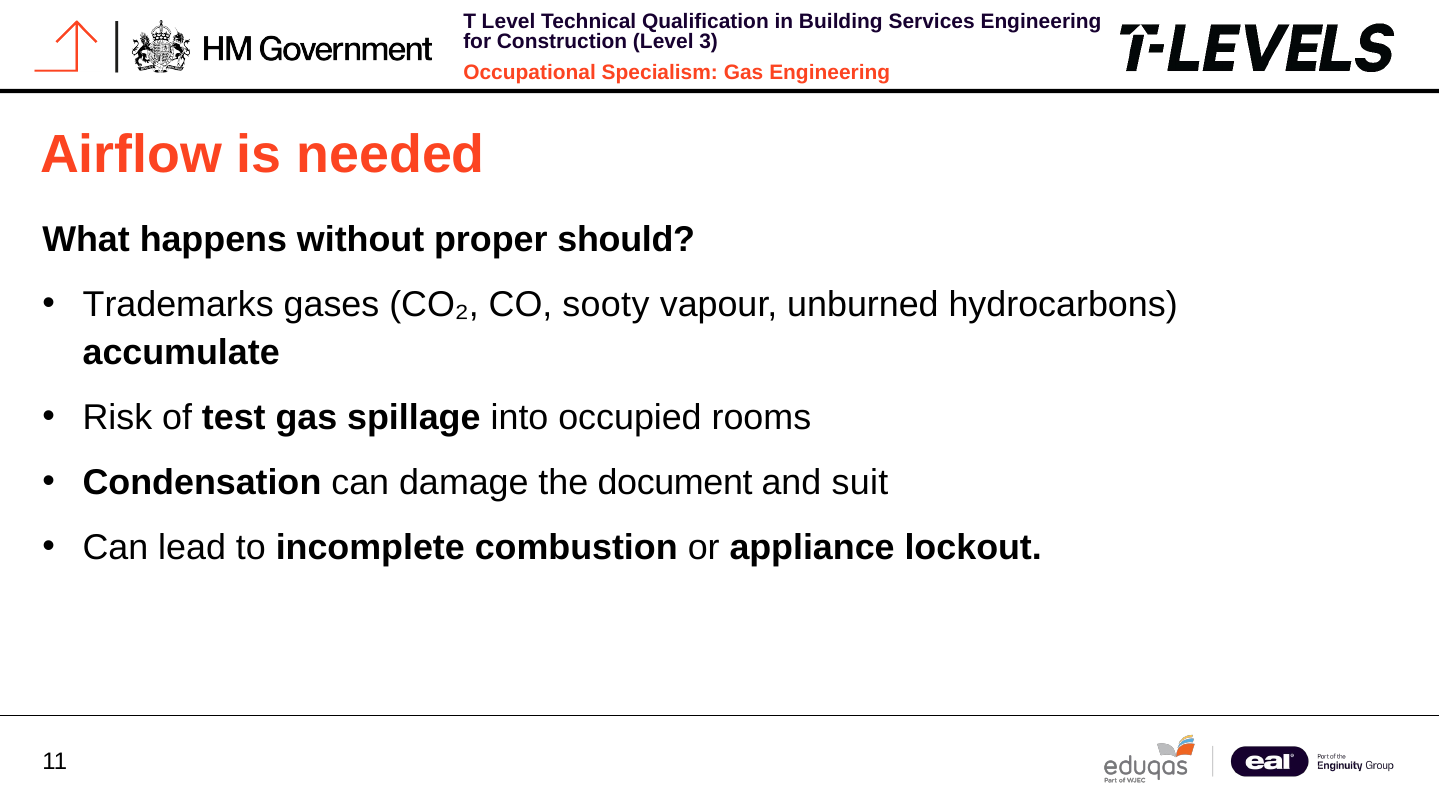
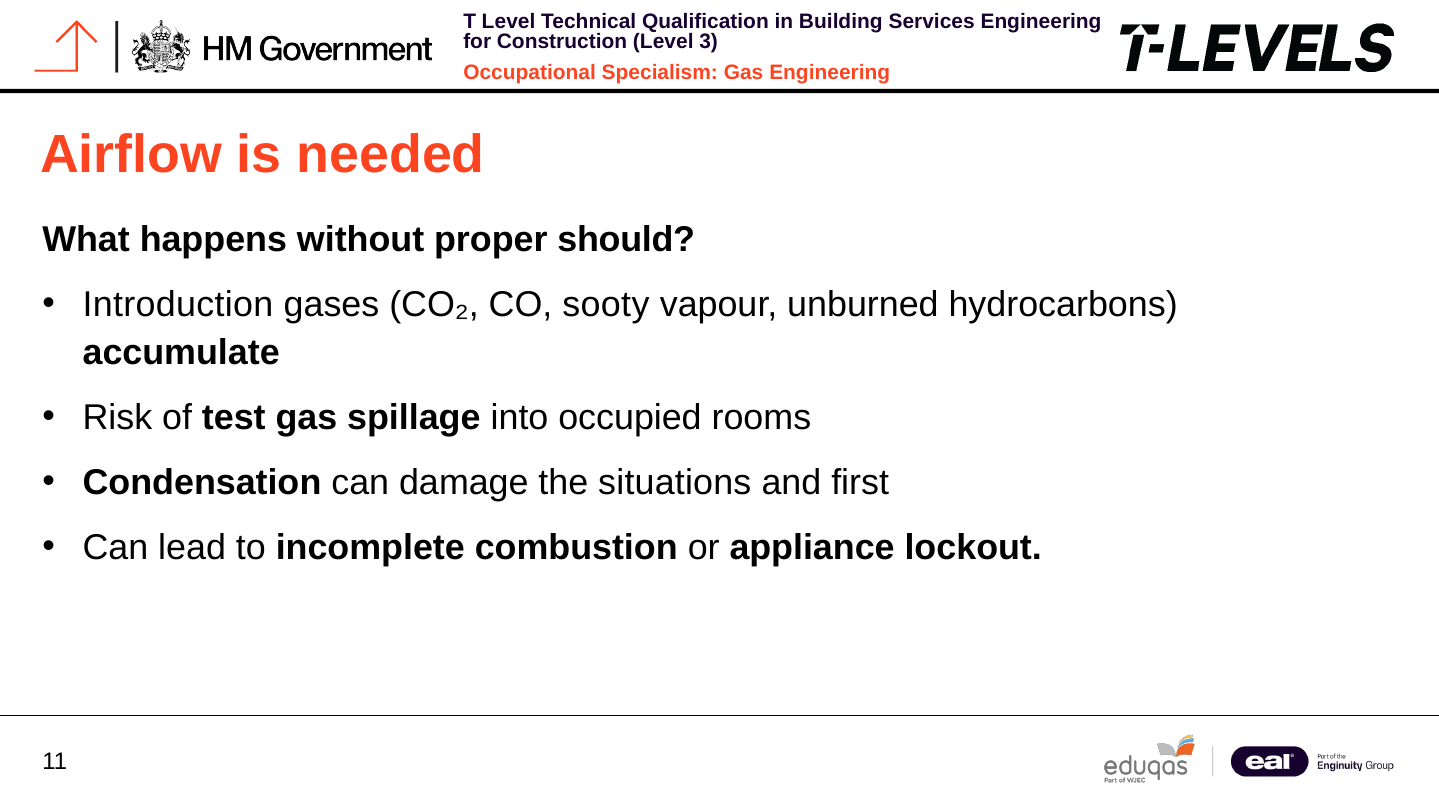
Trademarks: Trademarks -> Introduction (178, 305)
document: document -> situations (675, 483)
suit: suit -> first (860, 483)
